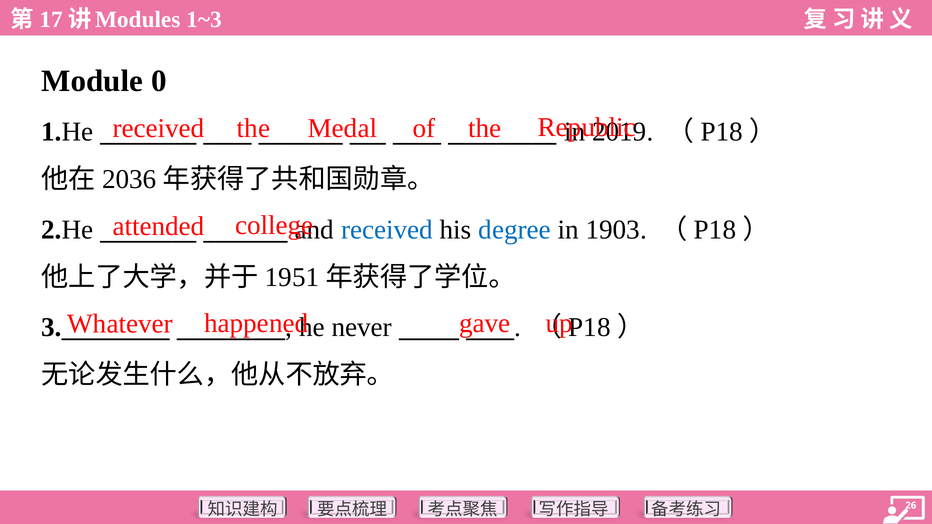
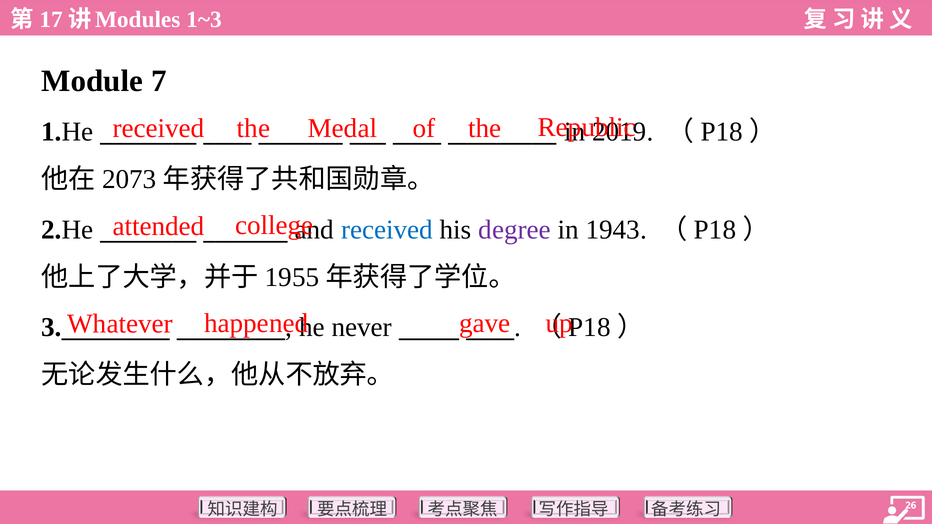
0: 0 -> 7 (159, 81)
2036: 2036 -> 2073 (129, 179)
degree colour: blue -> purple (515, 230)
1903: 1903 -> 1943 (616, 230)
1951: 1951 -> 1955 (292, 277)
